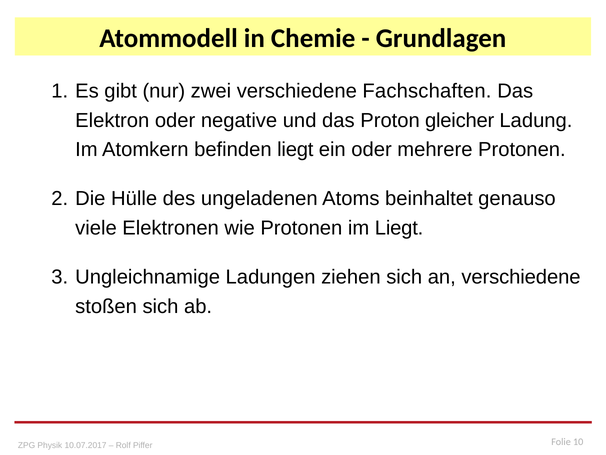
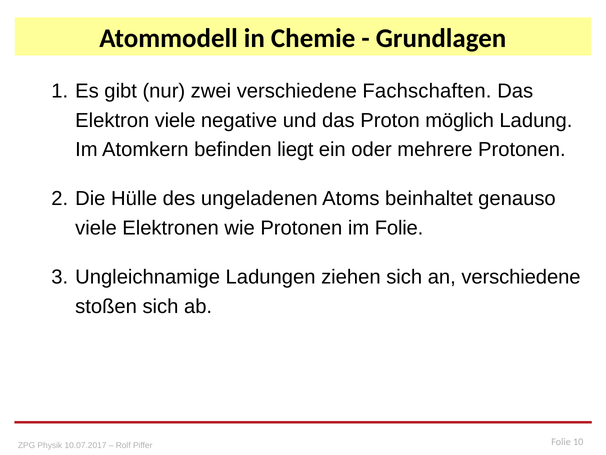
Elektron oder: oder -> viele (175, 120)
gleicher: gleicher -> möglich (460, 120)
im Liegt: Liegt -> Folie (399, 228)
